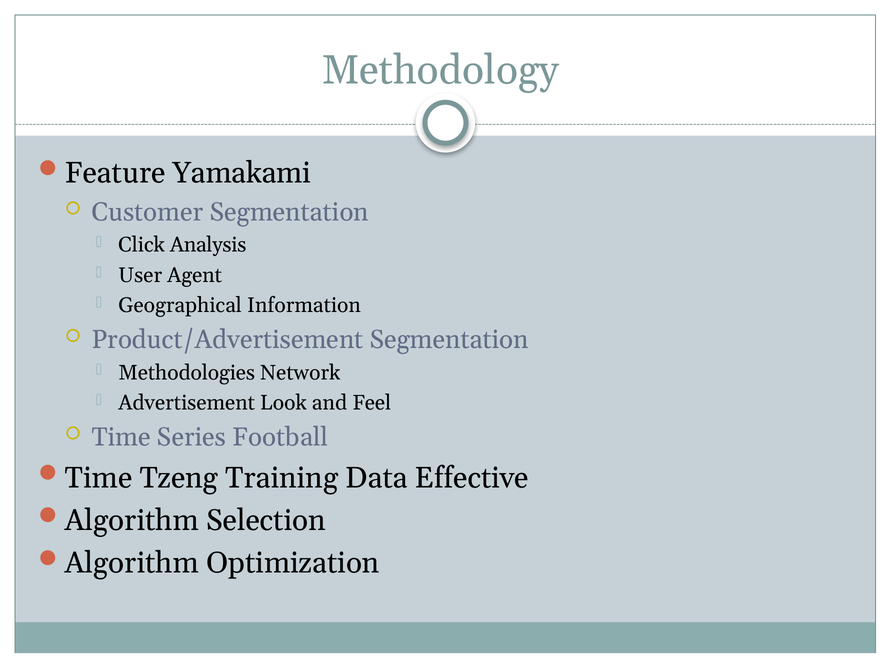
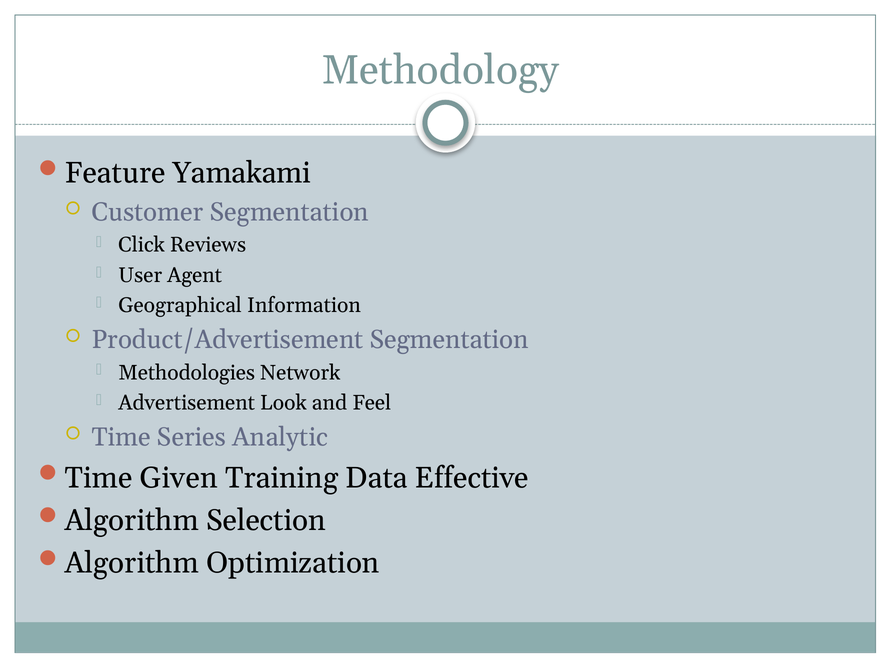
Analysis: Analysis -> Reviews (208, 245)
Football: Football -> Analytic (280, 437)
Tzeng: Tzeng -> Given (179, 478)
